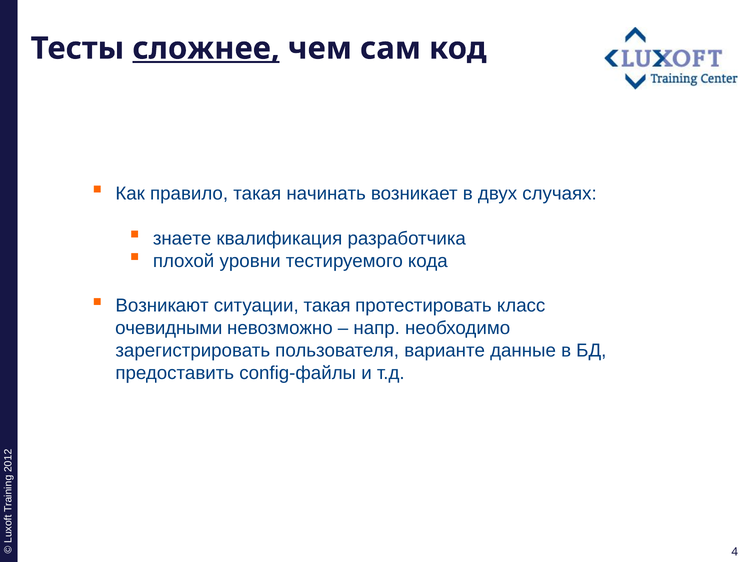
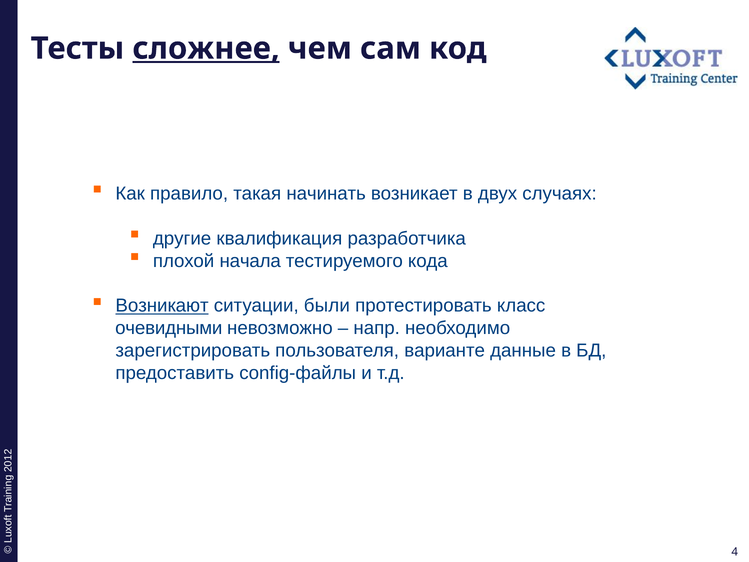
знаете: знаете -> другие (182, 238)
уровни: уровни -> начала (250, 261)
Возникают underline: none -> present (162, 306)
ситуации такая: такая -> были (327, 306)
